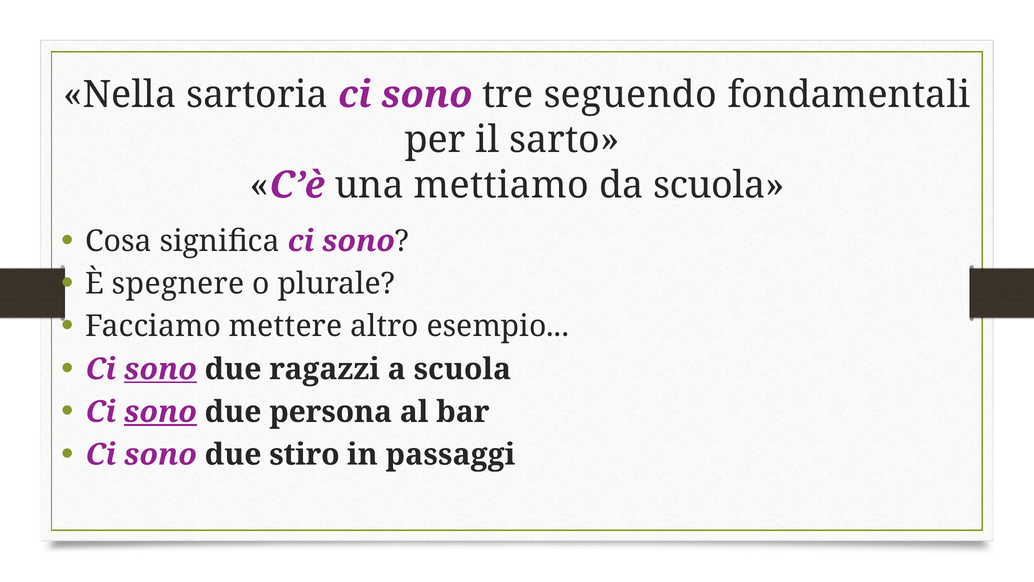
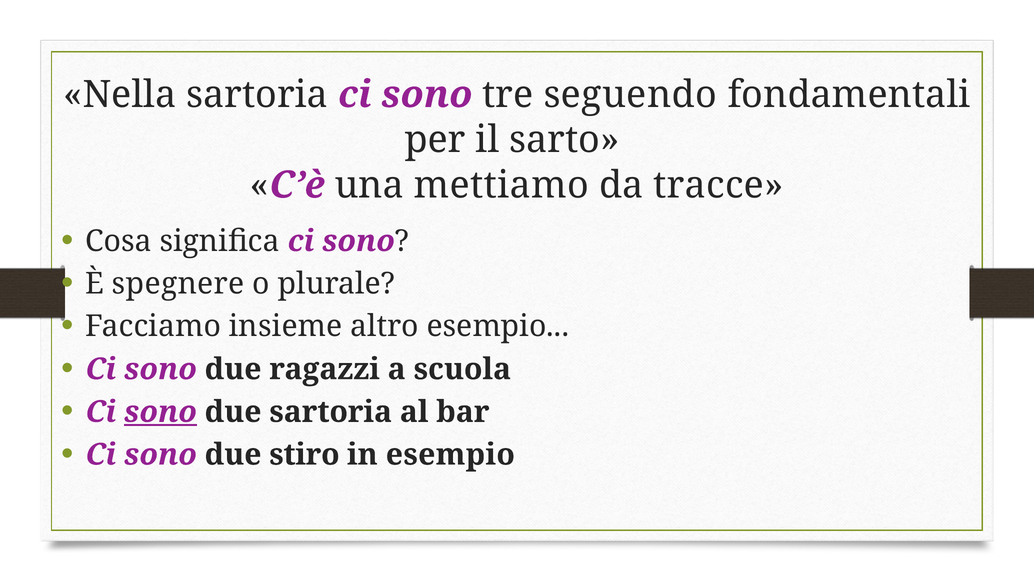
da scuola: scuola -> tracce (718, 185)
mettere: mettere -> insieme (286, 326)
sono underline: present -> none (160, 369)
due persona: persona -> sartoria (331, 412)
in passaggi: passaggi -> esempio (450, 454)
